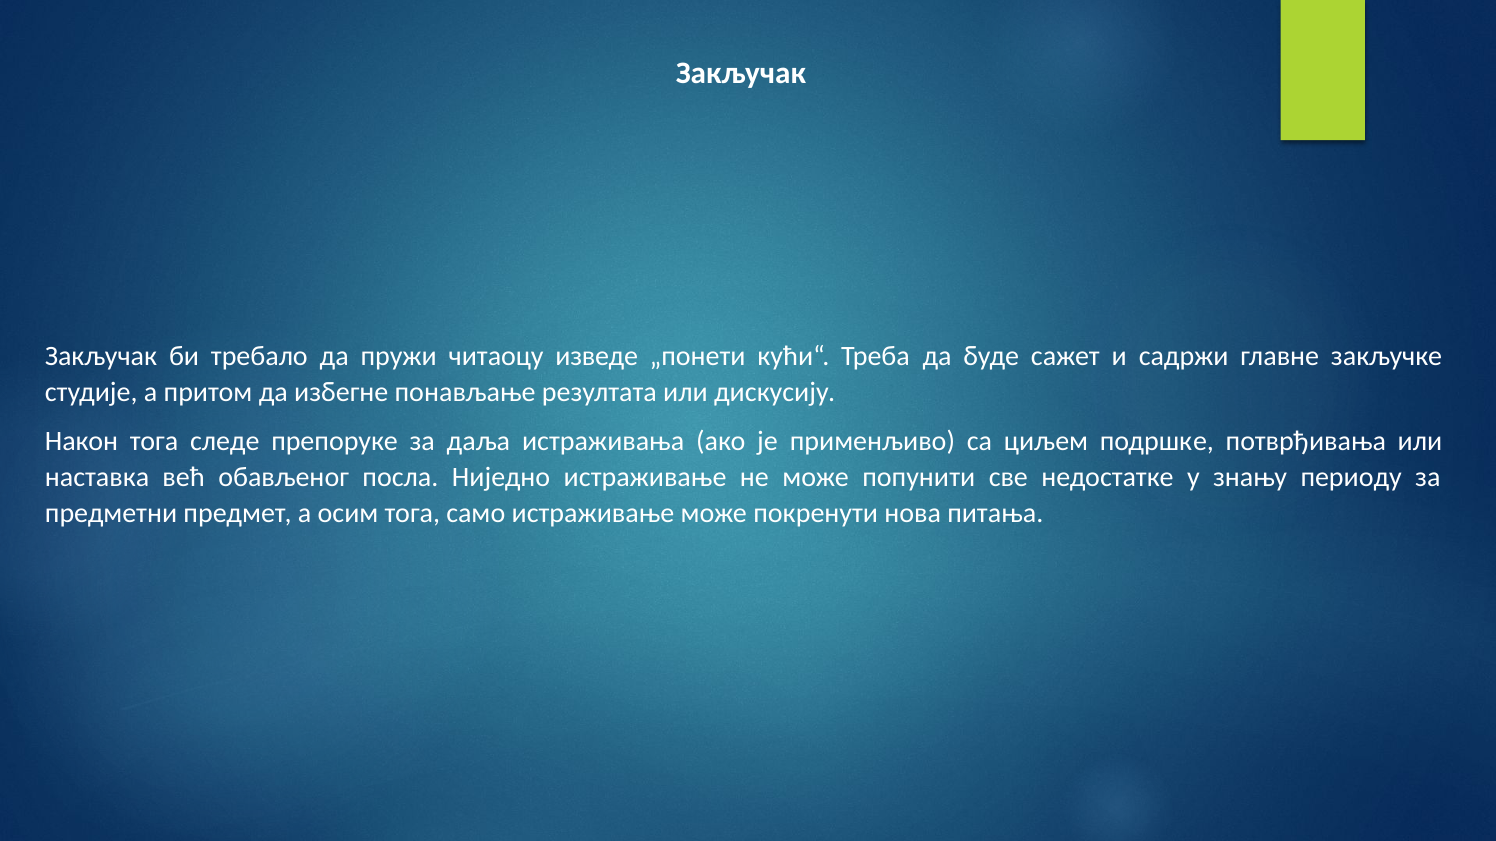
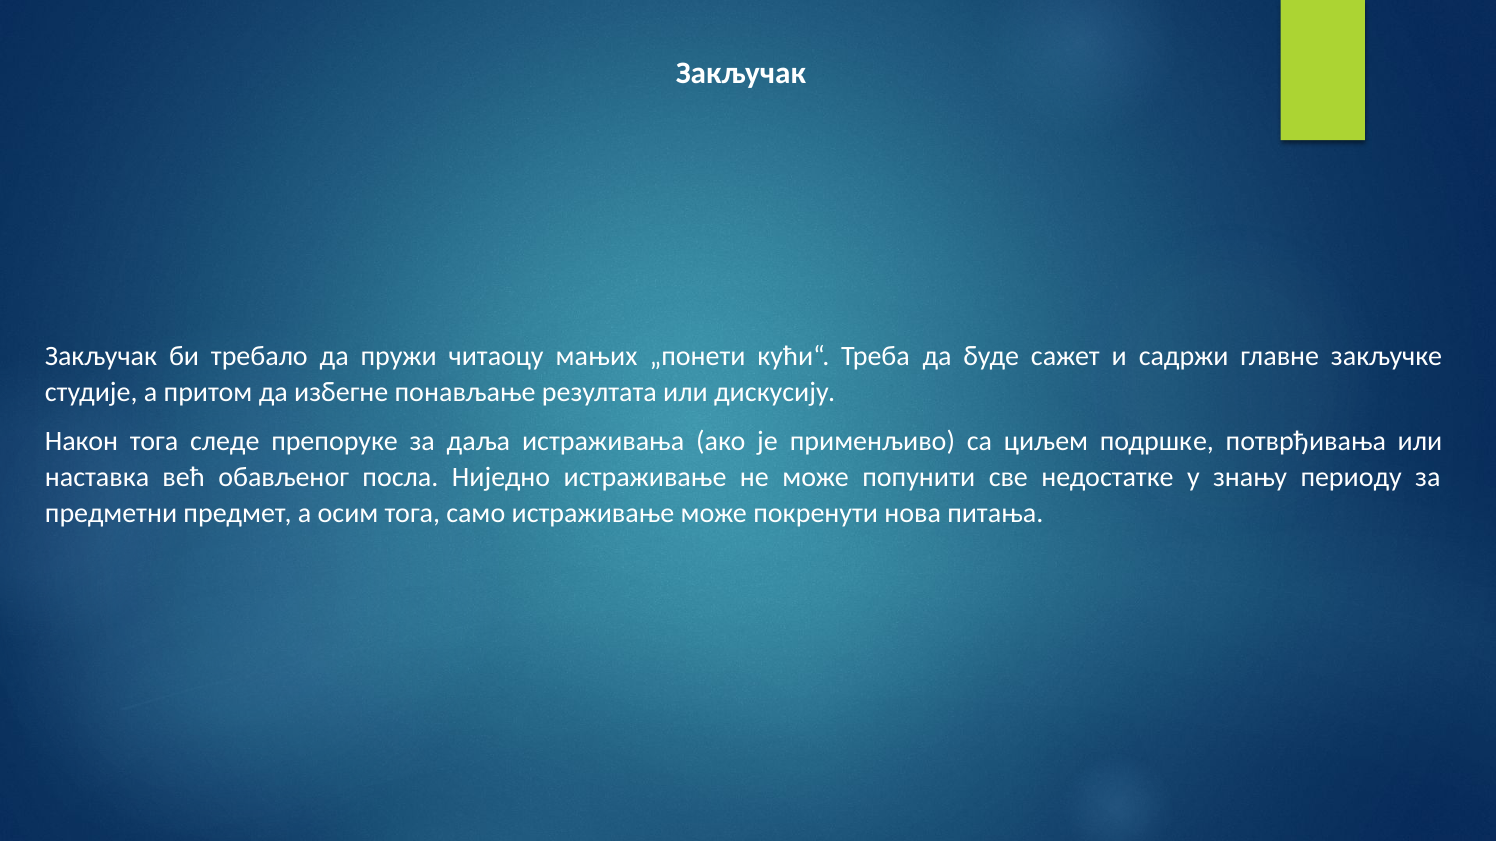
изведе: изведе -> мањих (597, 357)
